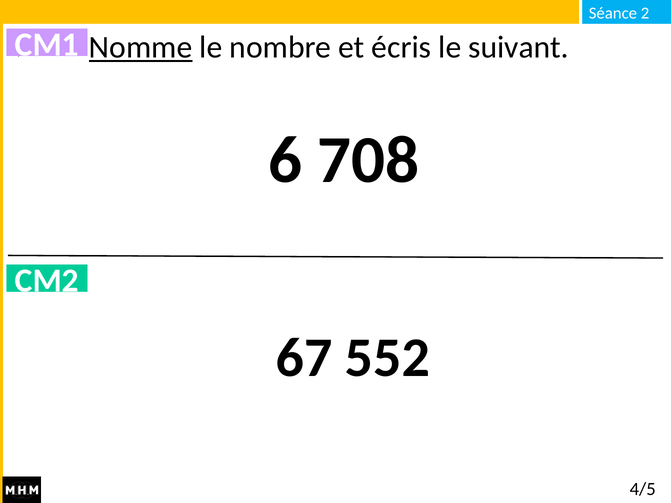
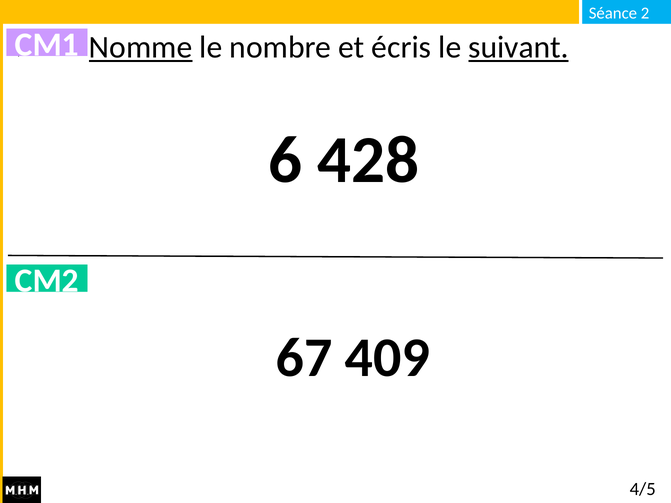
suivant underline: none -> present (519, 47)
708: 708 -> 428 (368, 160)
552: 552 -> 409 (387, 358)
